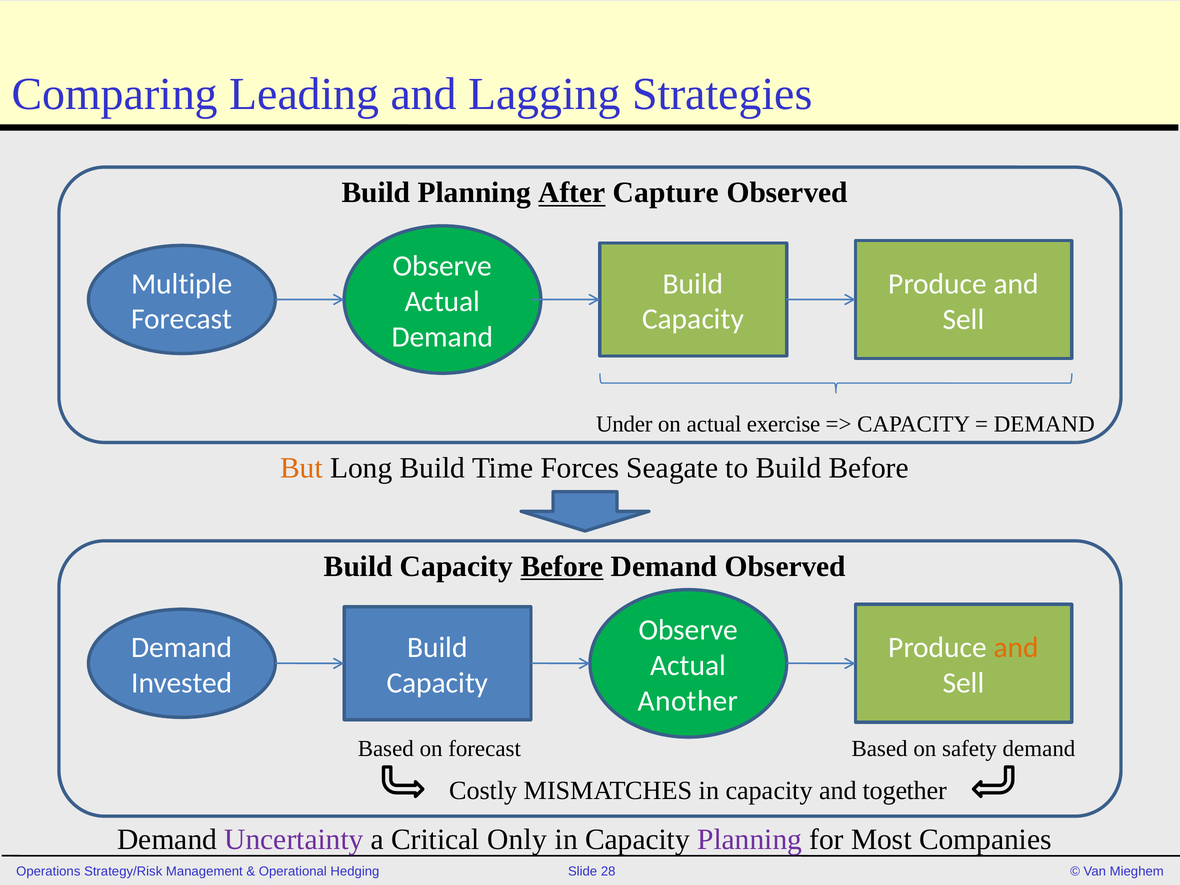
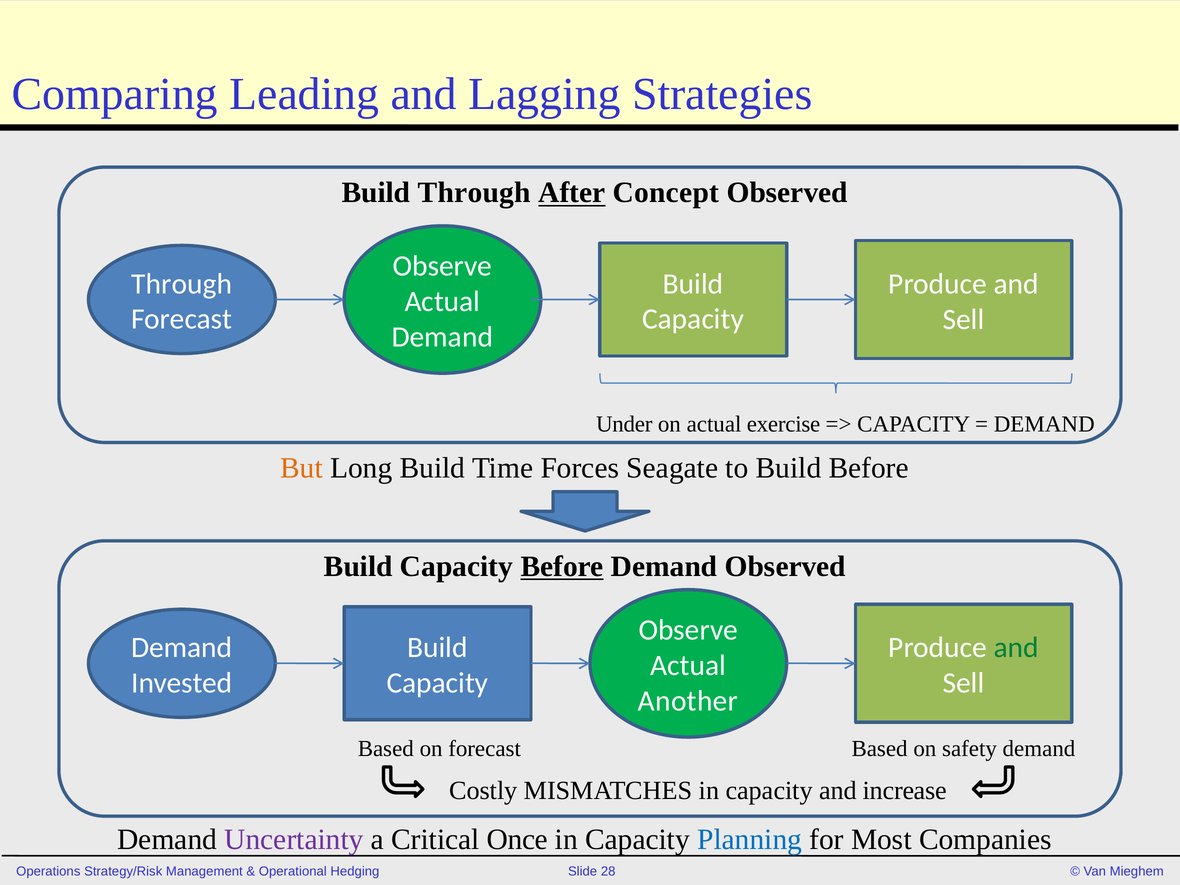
Build Planning: Planning -> Through (474, 193)
Capture: Capture -> Concept (666, 193)
Multiple: Multiple -> Through (182, 284)
and colour: orange -> green (1016, 648)
together: together -> increase (905, 790)
Only: Only -> Once (517, 840)
Planning colour: purple -> blue (750, 840)
